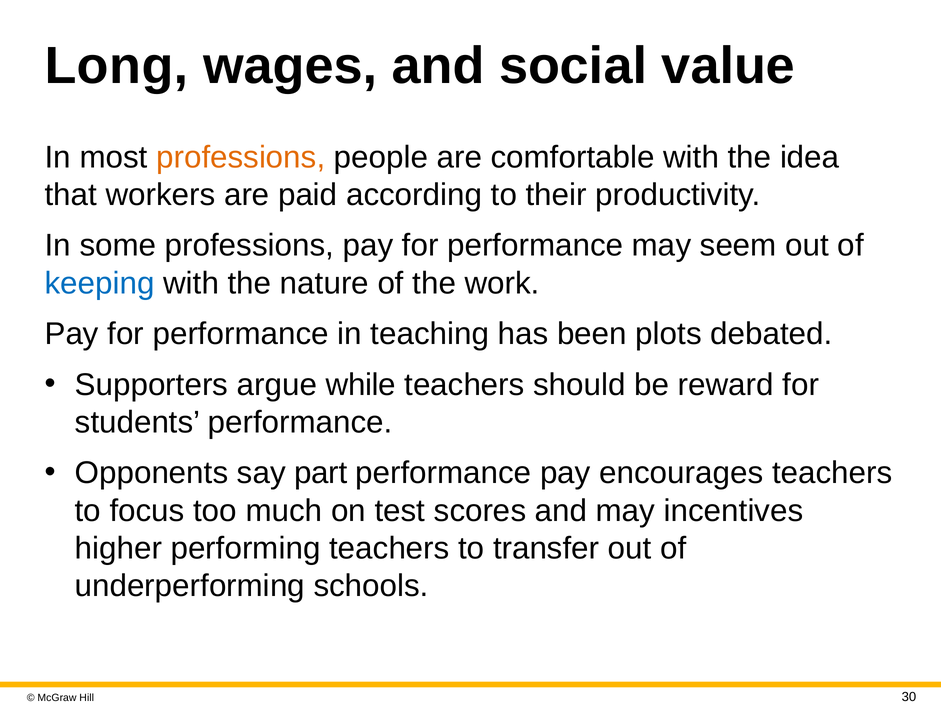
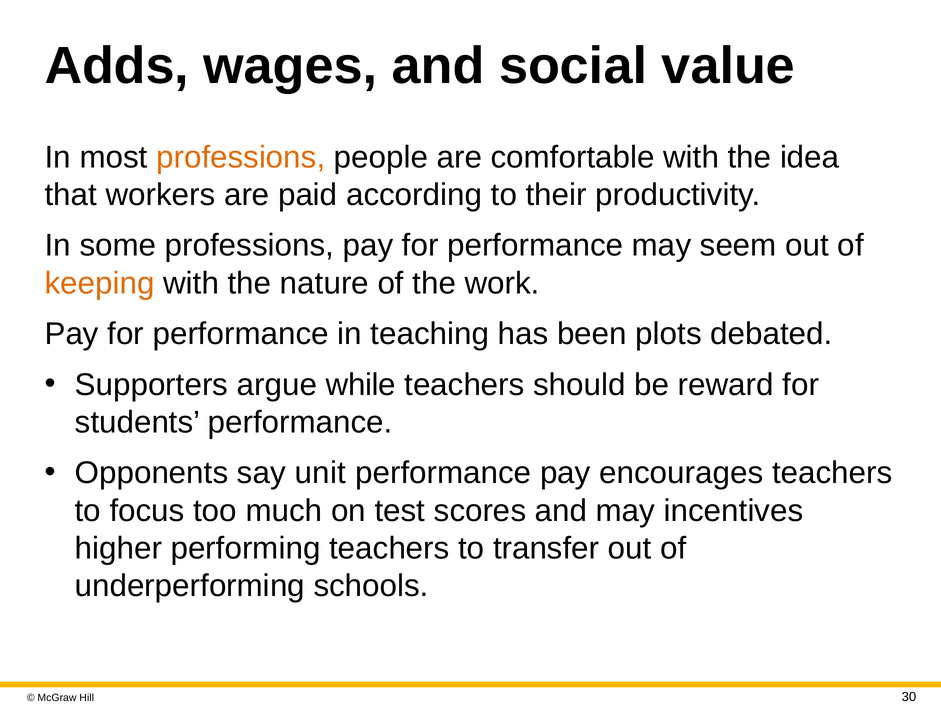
Long: Long -> Adds (117, 66)
keeping colour: blue -> orange (100, 283)
part: part -> unit (320, 473)
